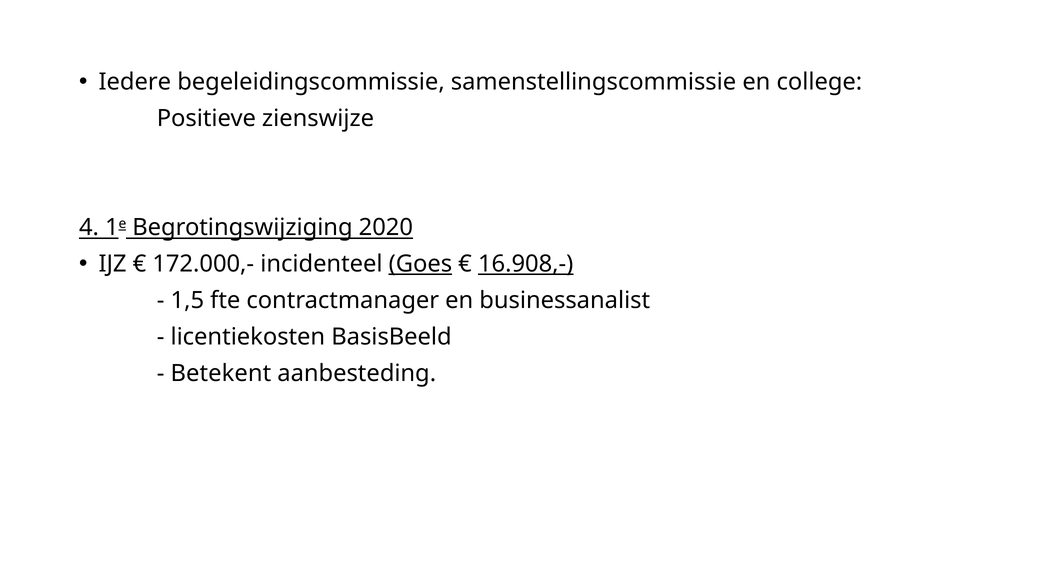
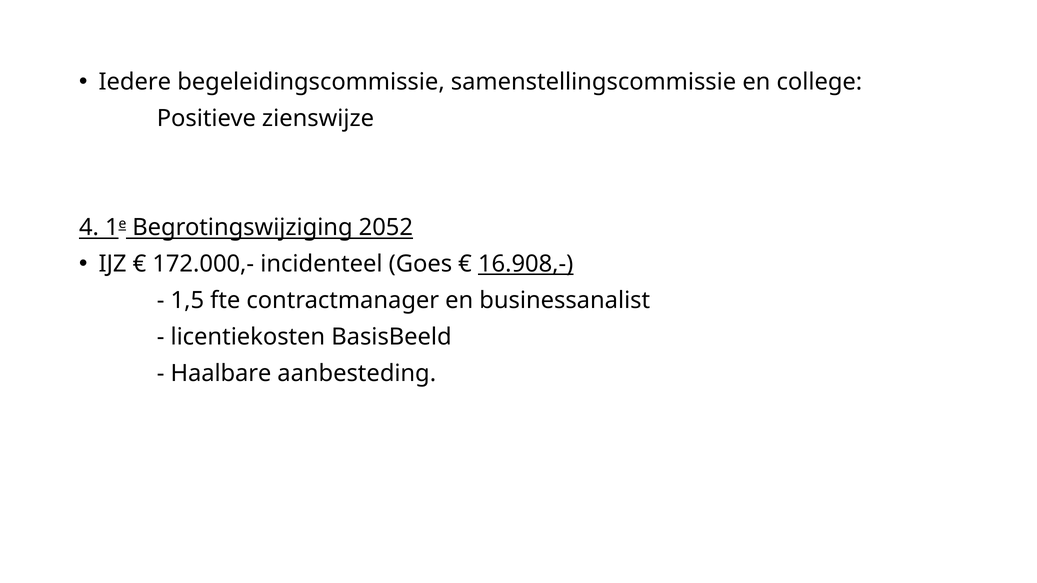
2020: 2020 -> 2052 (386, 228)
Goes underline: present -> none (420, 264)
Betekent: Betekent -> Haalbare (221, 373)
